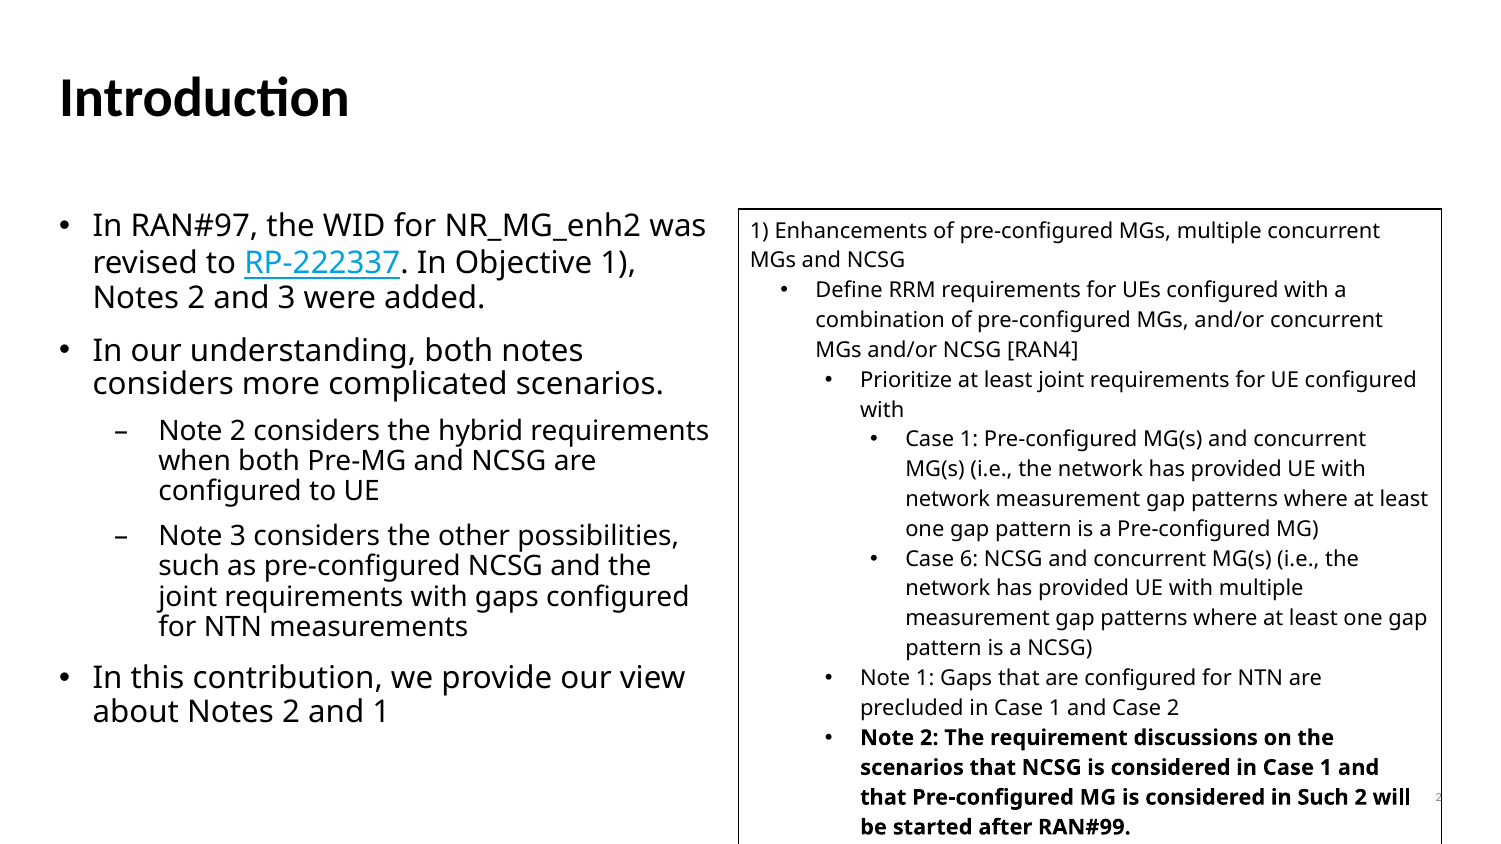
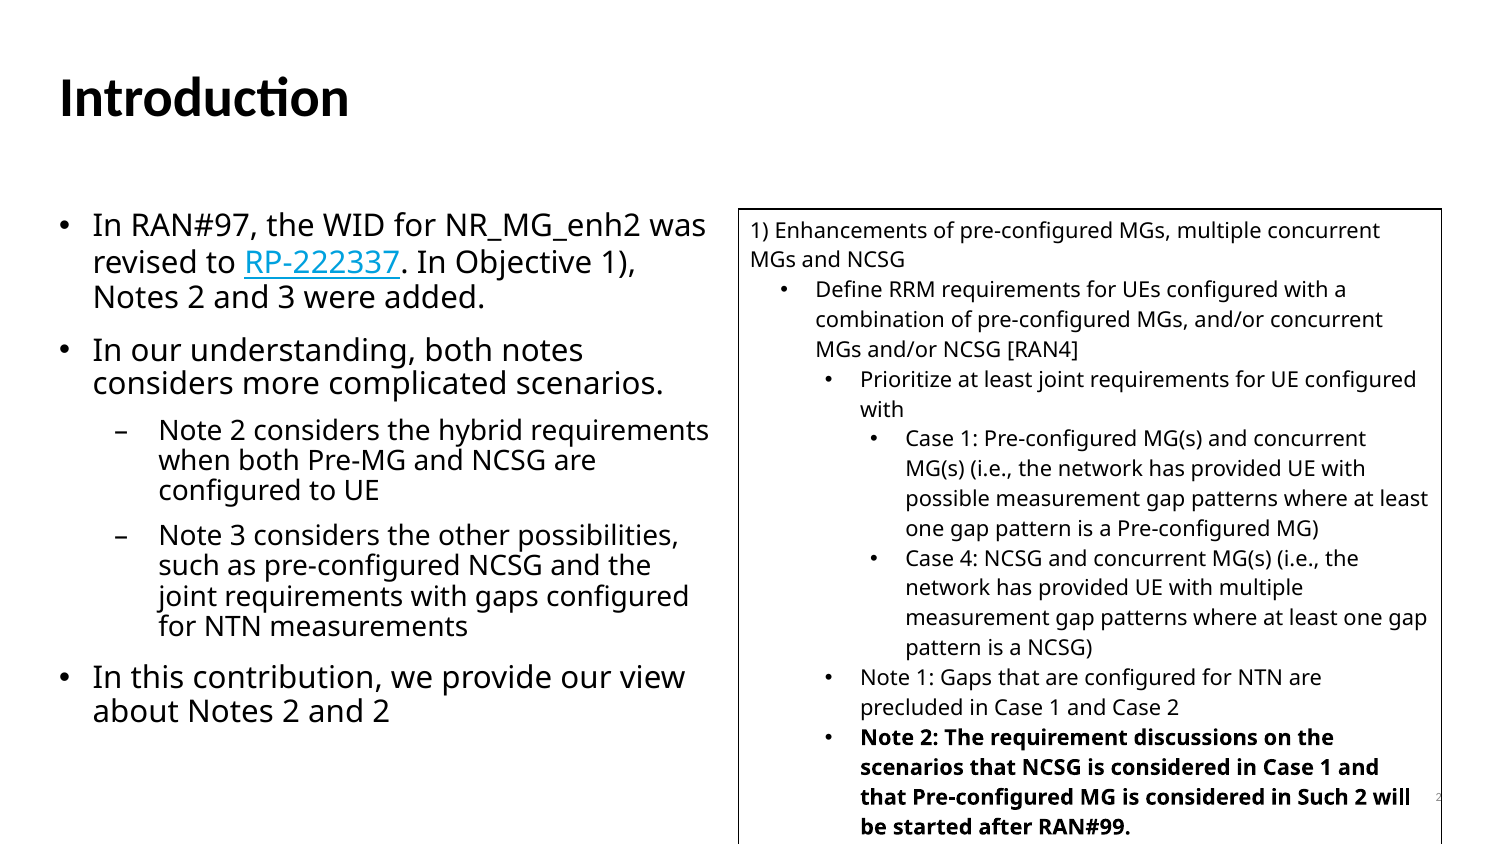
network: network -> possible (948, 499)
Case 6: 6 -> 4 (969, 559)
and 1: 1 -> 2 (381, 712)
